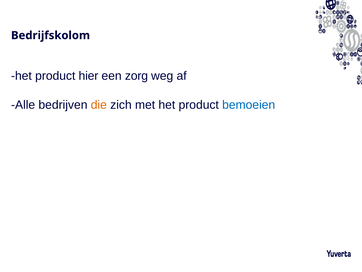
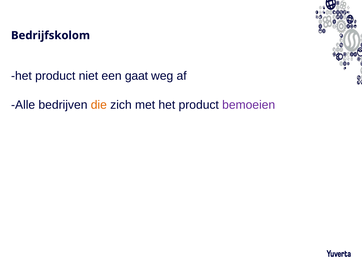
hier: hier -> niet (88, 76)
zorg: zorg -> gaat (136, 76)
bemoeien colour: blue -> purple (249, 105)
